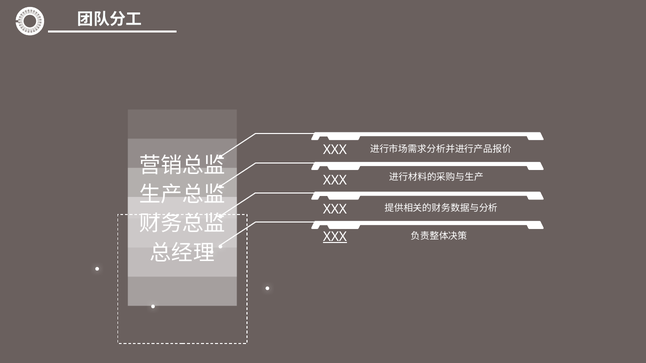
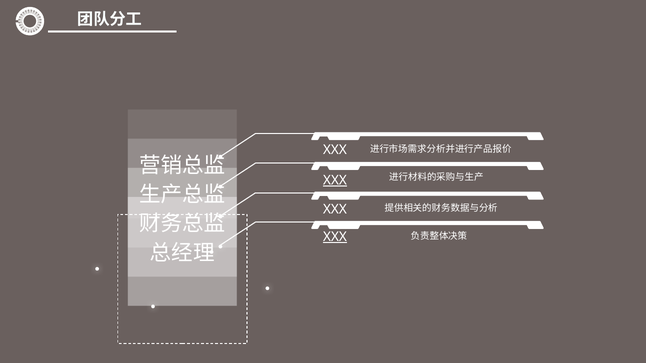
XXX underline: none -> present (335, 180)
